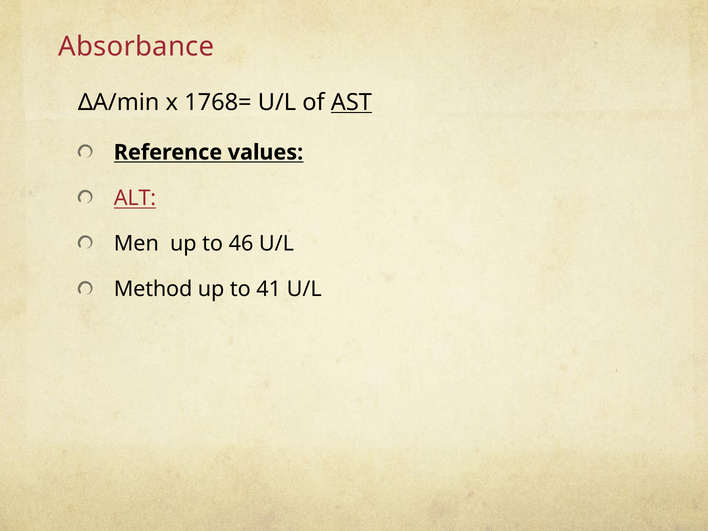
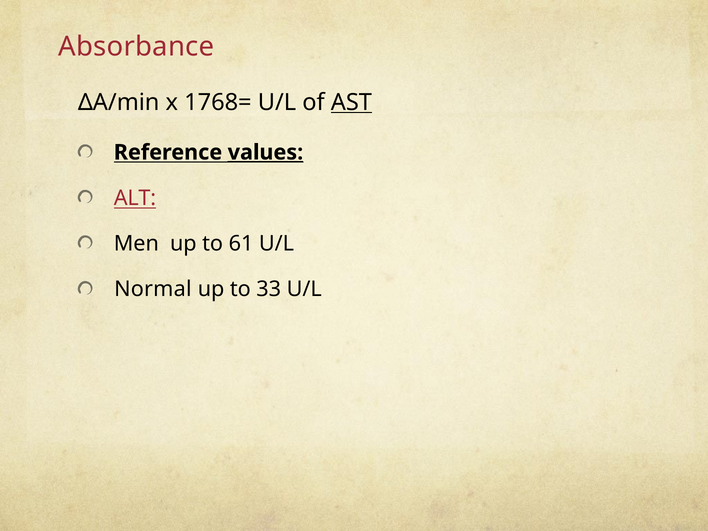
values underline: none -> present (265, 152)
46: 46 -> 61 (241, 244)
Method: Method -> Normal (153, 289)
41: 41 -> 33 (269, 289)
